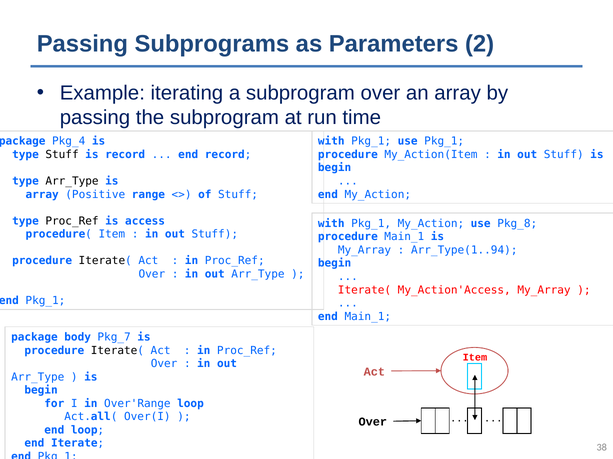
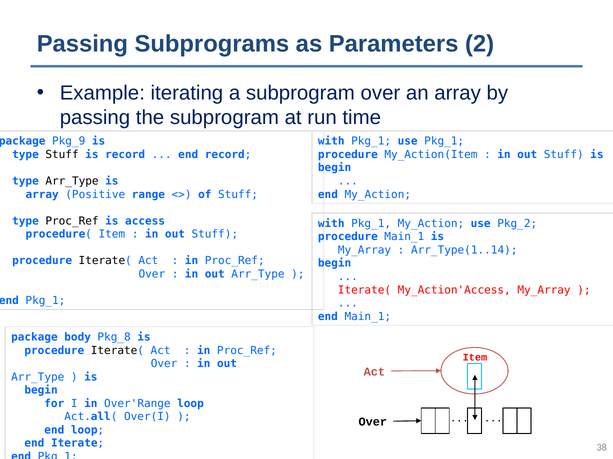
Pkg_4: Pkg_4 -> Pkg_9 (69, 142)
Pkg_8: Pkg_8 -> Pkg_2 (517, 224)
Arr_Type(1..94: Arr_Type(1..94 -> Arr_Type(1..14 (464, 250)
Pkg_7: Pkg_7 -> Pkg_8 (114, 338)
